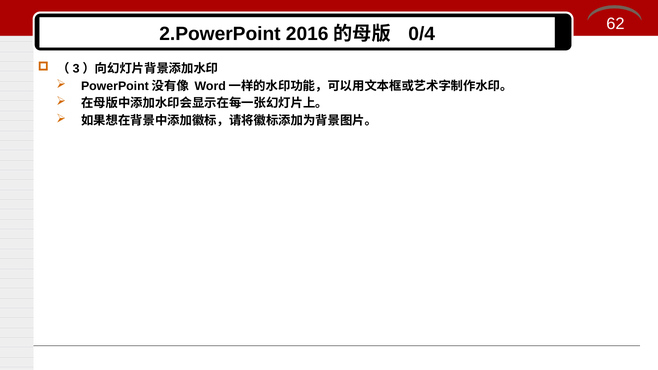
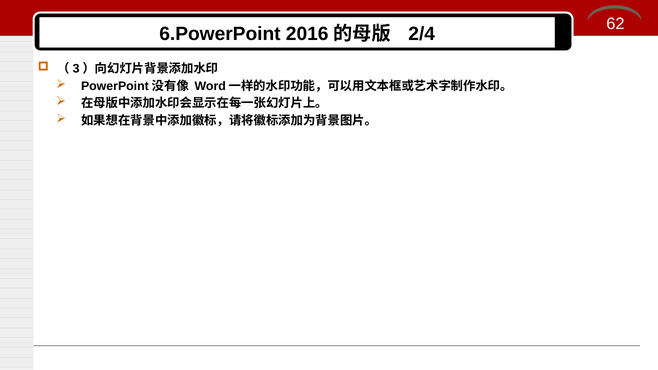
2.PowerPoint: 2.PowerPoint -> 6.PowerPoint (220, 34)
0/4: 0/4 -> 2/4 (422, 34)
